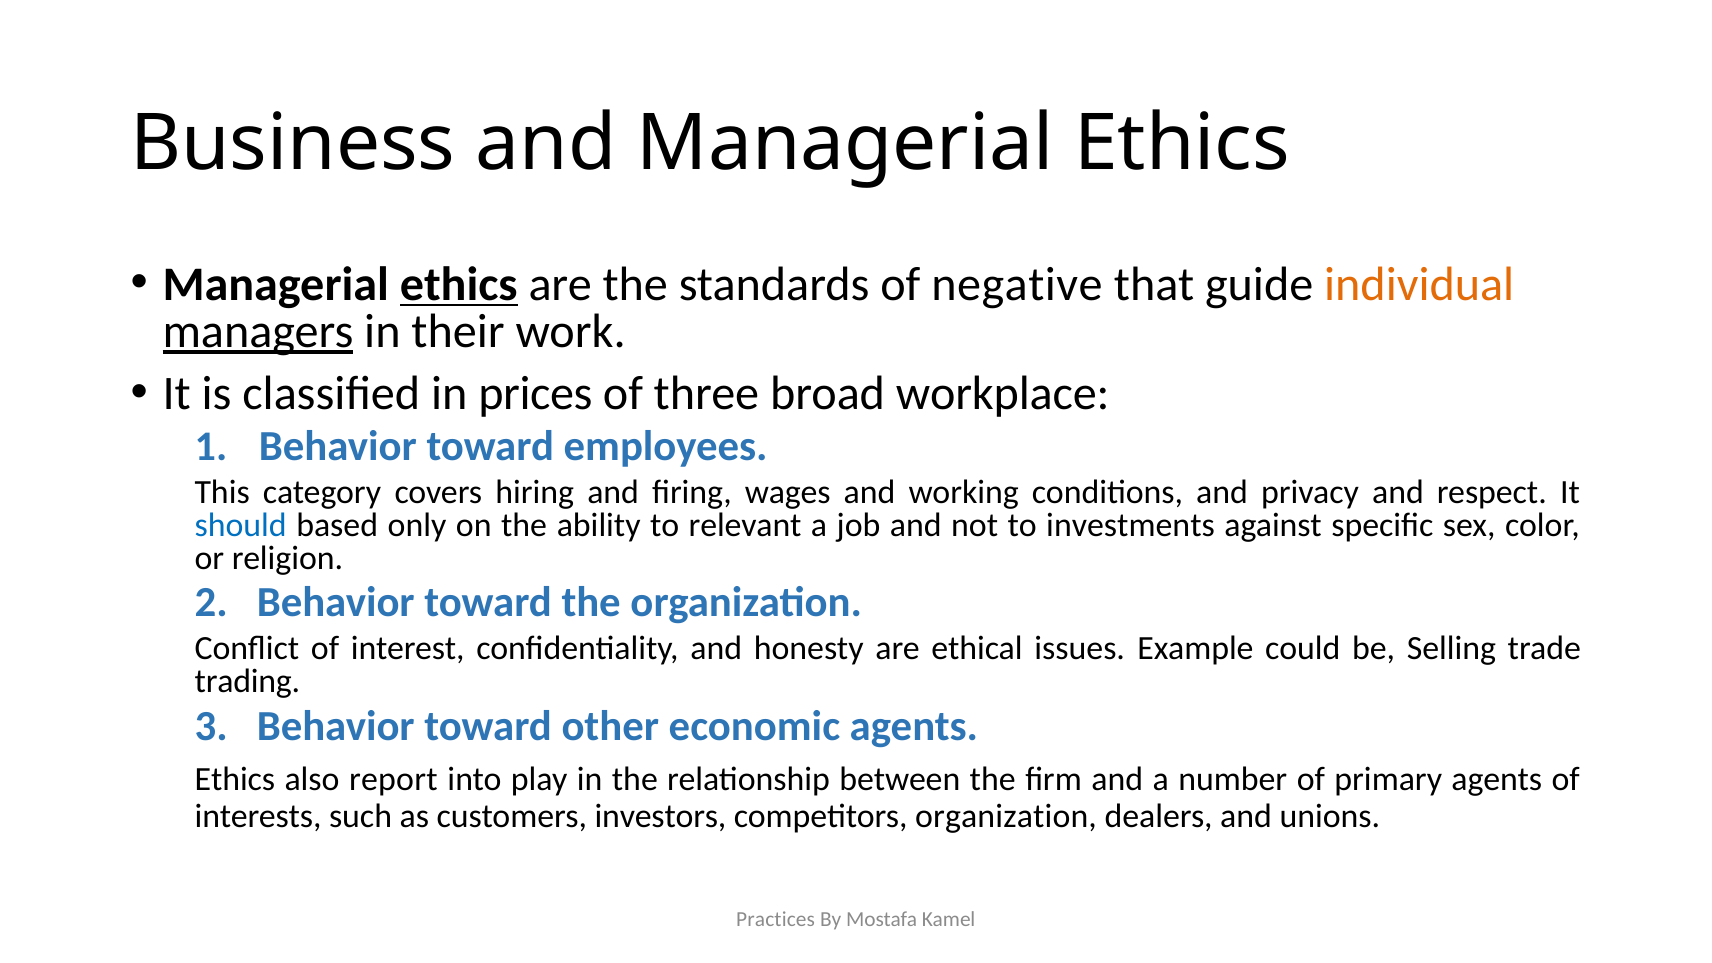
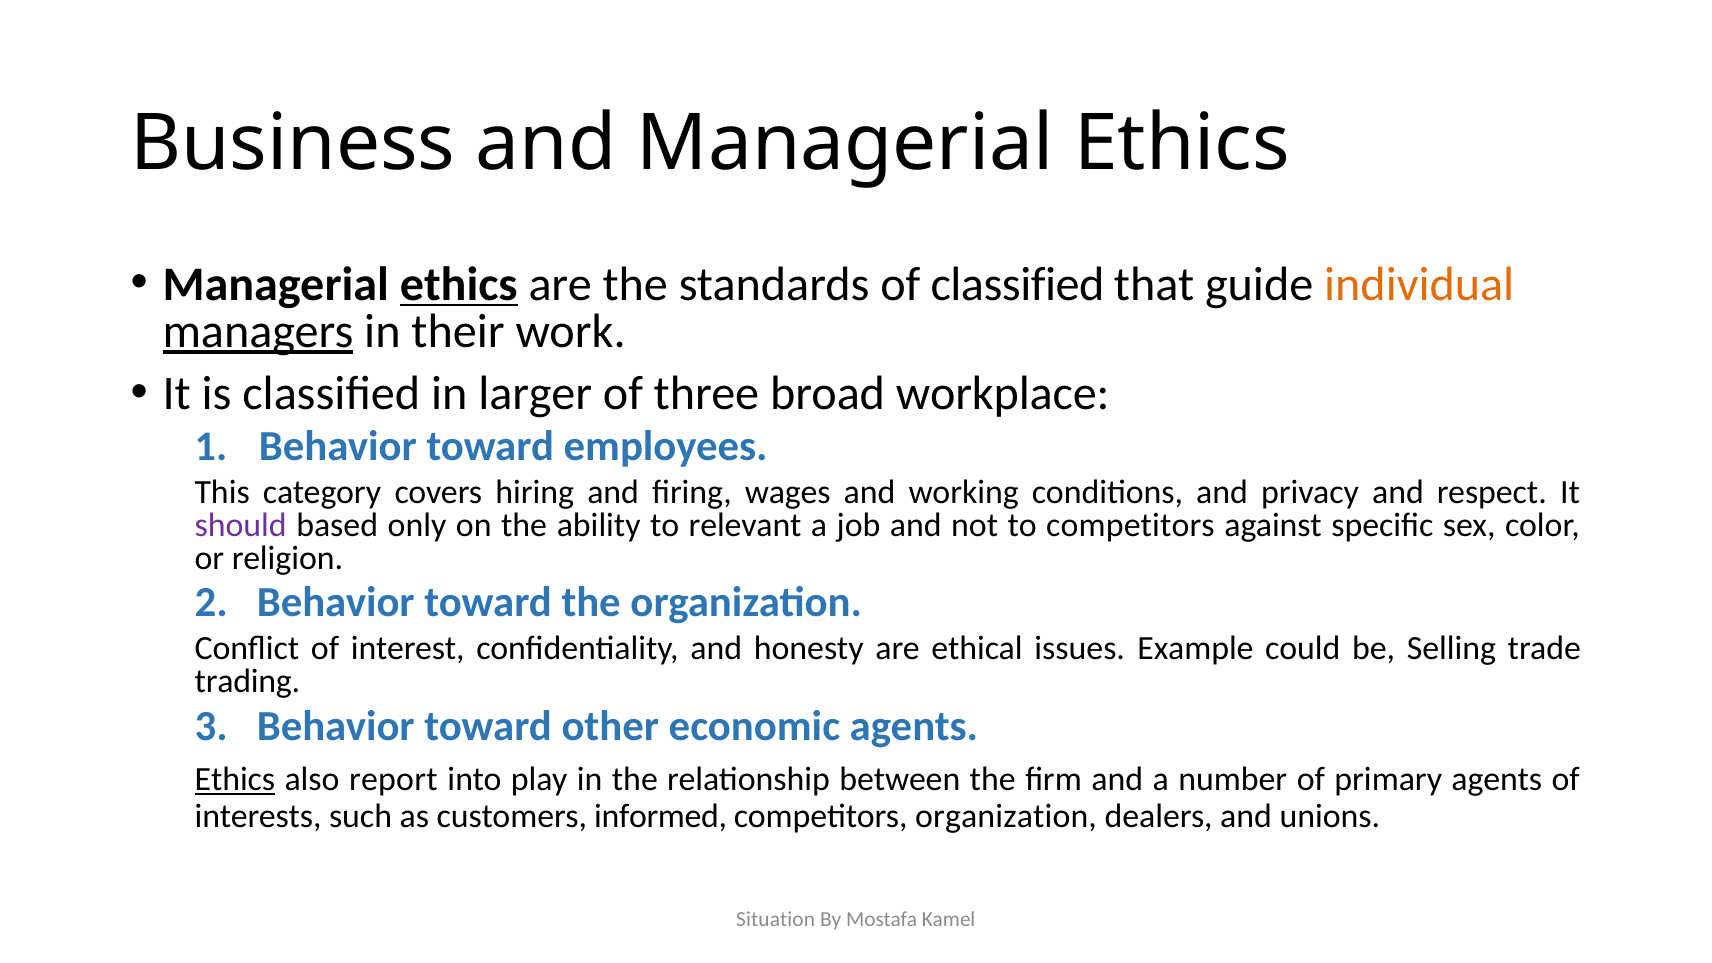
of negative: negative -> classified (1017, 284)
prices: prices -> larger (535, 394)
should colour: blue -> purple (241, 525)
to investments: investments -> competitors (1130, 525)
Ethics underline: none -> present (235, 779)
investors: investors -> informed (661, 816)
Practices: Practices -> Situation (776, 919)
